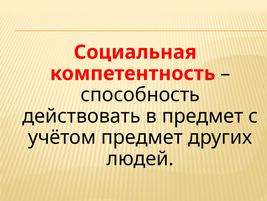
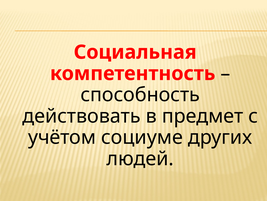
учётом предмет: предмет -> социуме (142, 137)
